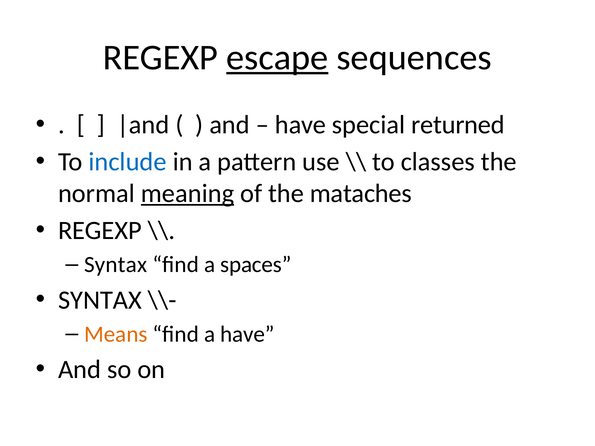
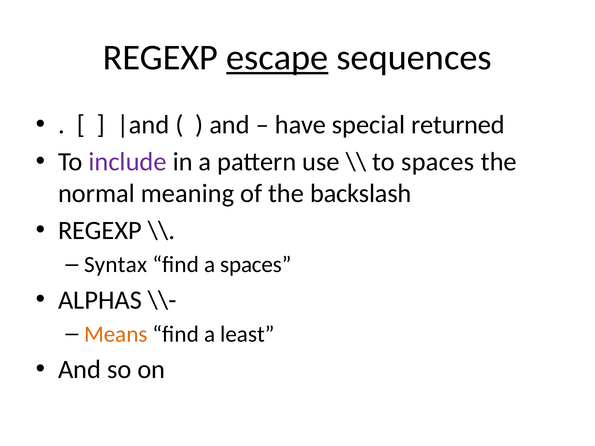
include colour: blue -> purple (128, 162)
to classes: classes -> spaces (438, 162)
meaning underline: present -> none (187, 194)
mataches: mataches -> backslash (361, 194)
SYNTAX: SYNTAX -> ALPHAS (100, 300)
a have: have -> least (247, 334)
